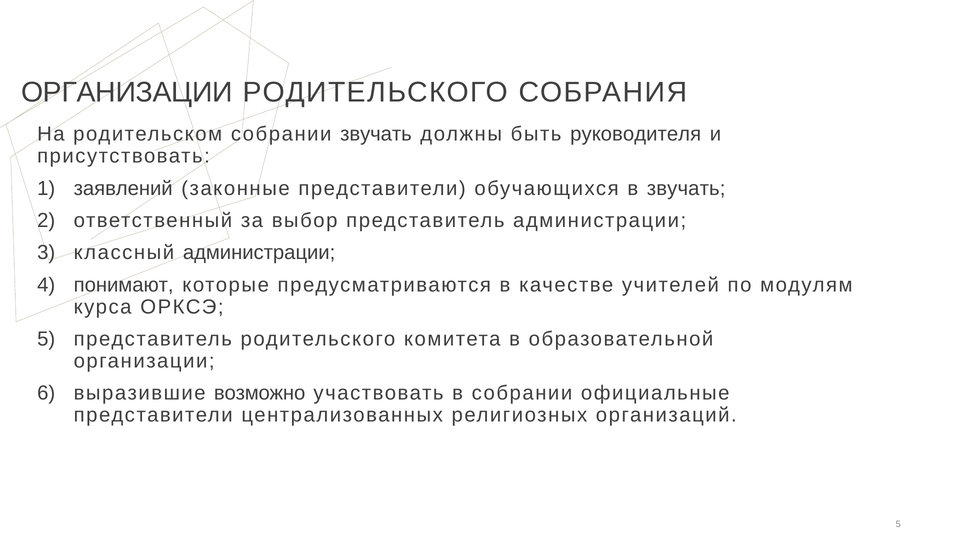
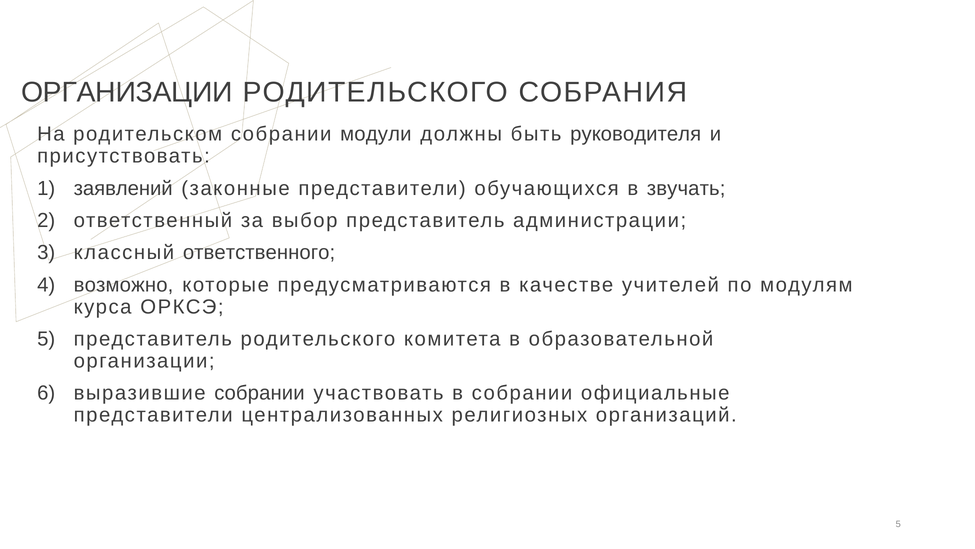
собрании звучать: звучать -> модули (376, 134)
классный администрации: администрации -> ответственного (259, 252)
понимают: понимают -> возможно (124, 285)
выразившие возможно: возможно -> собрании (259, 393)
